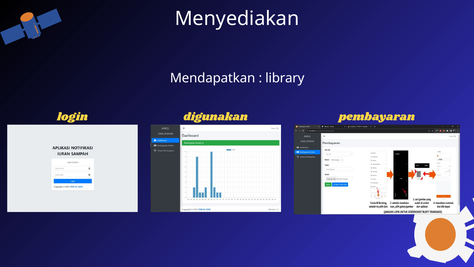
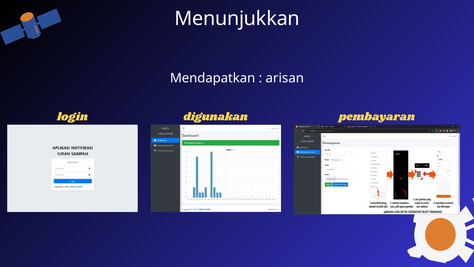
Menyediakan: Menyediakan -> Menunjukkan (237, 19)
library: library -> arisan (285, 78)
